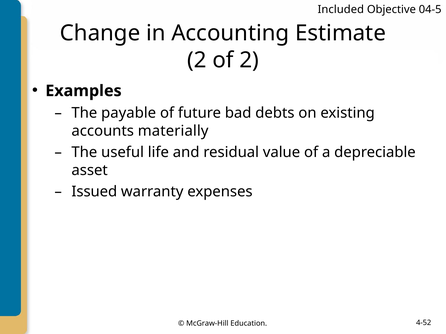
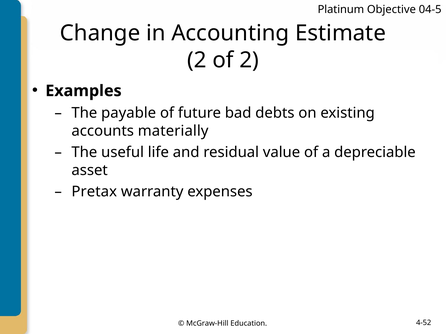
Included: Included -> Platinum (341, 10)
Issued: Issued -> Pretax (94, 192)
